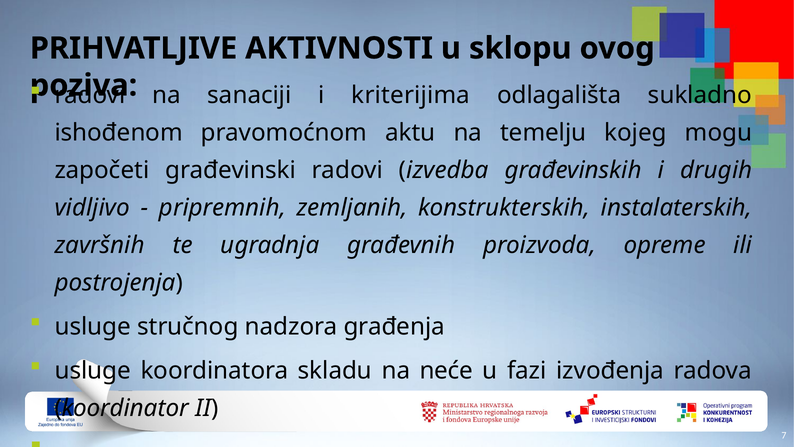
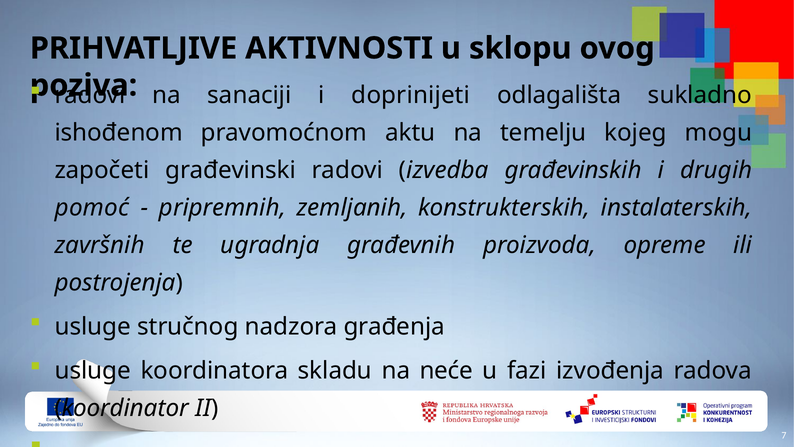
kriterijima: kriterijima -> doprinijeti (411, 95)
vidljivo: vidljivo -> pomoć (92, 208)
